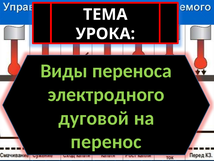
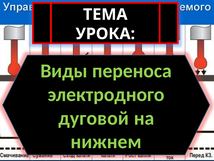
перенос: перенос -> нижнем (106, 141)
